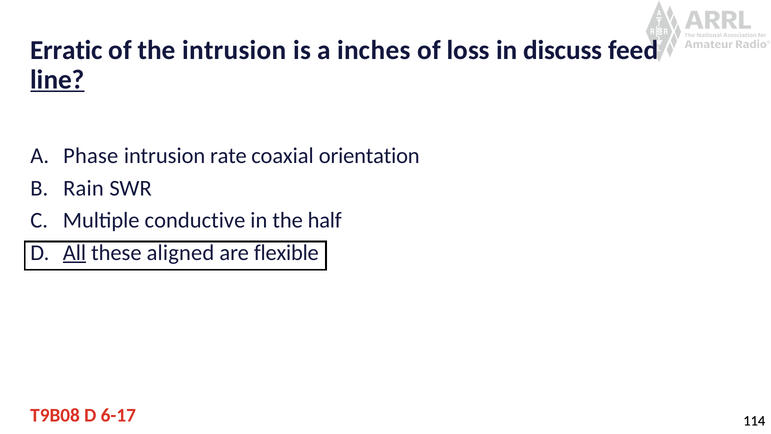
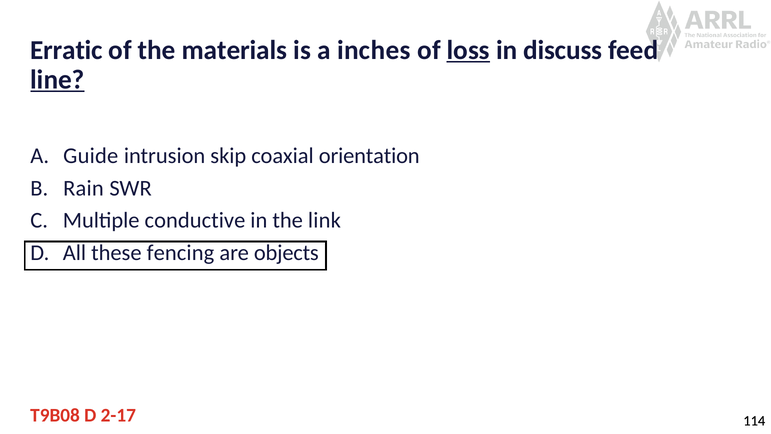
the intrusion: intrusion -> materials (235, 50)
loss underline: none -> present (468, 50)
Phase: Phase -> Guide (91, 156)
rate: rate -> skip (228, 156)
half: half -> link (324, 220)
All underline: present -> none (74, 253)
aligned: aligned -> fencing (180, 253)
flexible: flexible -> objects (286, 253)
6-17: 6-17 -> 2-17 (118, 415)
